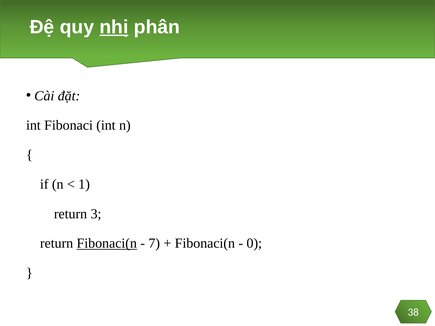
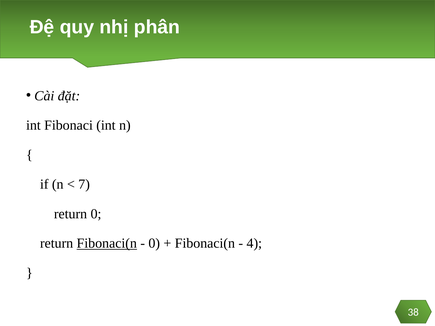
nhị underline: present -> none (114, 27)
1: 1 -> 7 (84, 185)
return 3: 3 -> 0 (96, 214)
7: 7 -> 0 (154, 244)
0: 0 -> 4 (254, 244)
